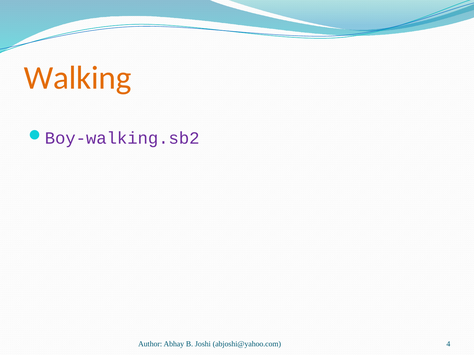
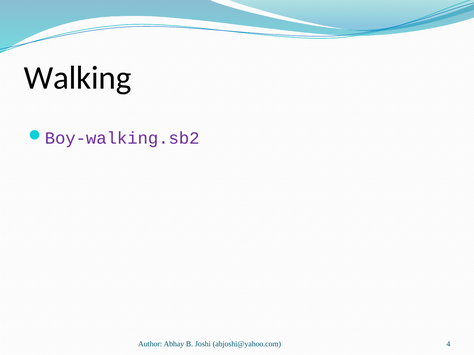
Walking colour: orange -> black (78, 78)
